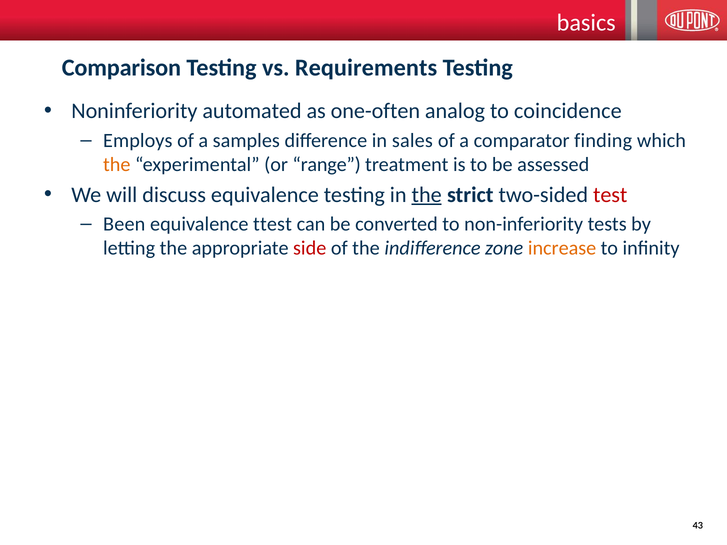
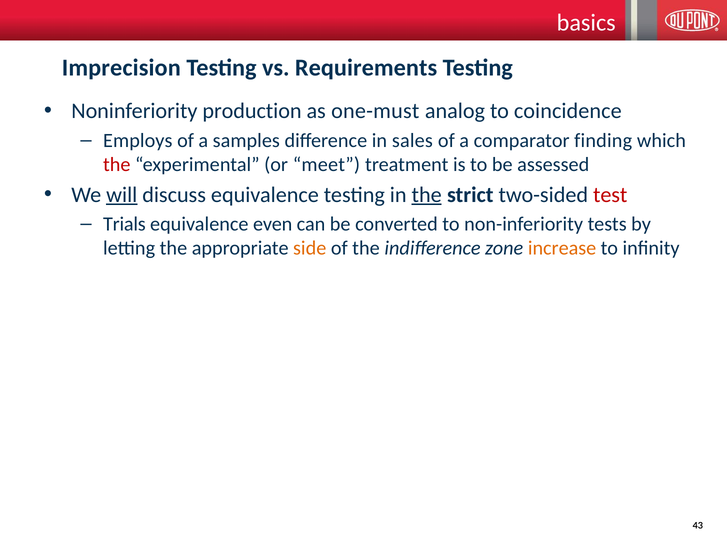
Comparison: Comparison -> Imprecision (121, 68)
automated: automated -> production (252, 111)
one-often: one-often -> one-must (375, 111)
the colour: orange -> red (117, 165)
range: range -> meet (326, 165)
will underline: none -> present (122, 195)
Been: Been -> Trials (124, 224)
ttest: ttest -> even (273, 224)
side colour: red -> orange (310, 248)
